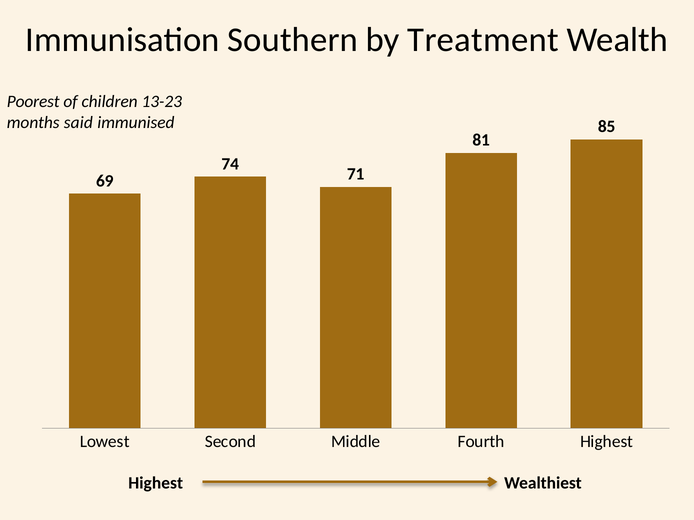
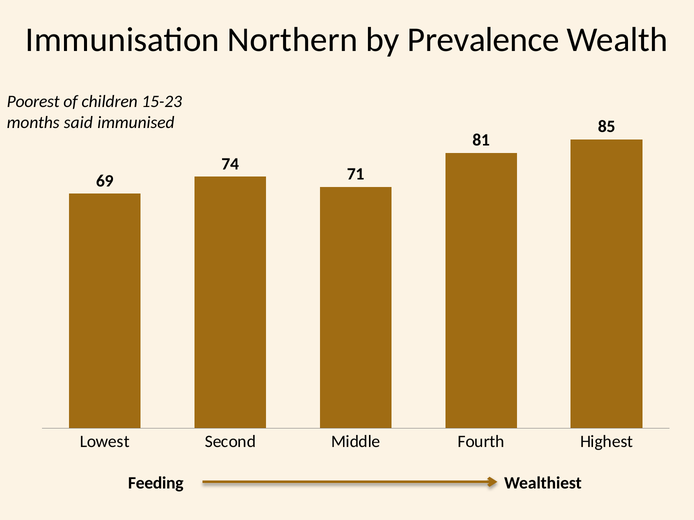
Southern: Southern -> Northern (293, 40)
Treatment: Treatment -> Prevalence (483, 40)
13-23: 13-23 -> 15-23 (162, 102)
Highest: Highest -> Feeding (156, 483)
